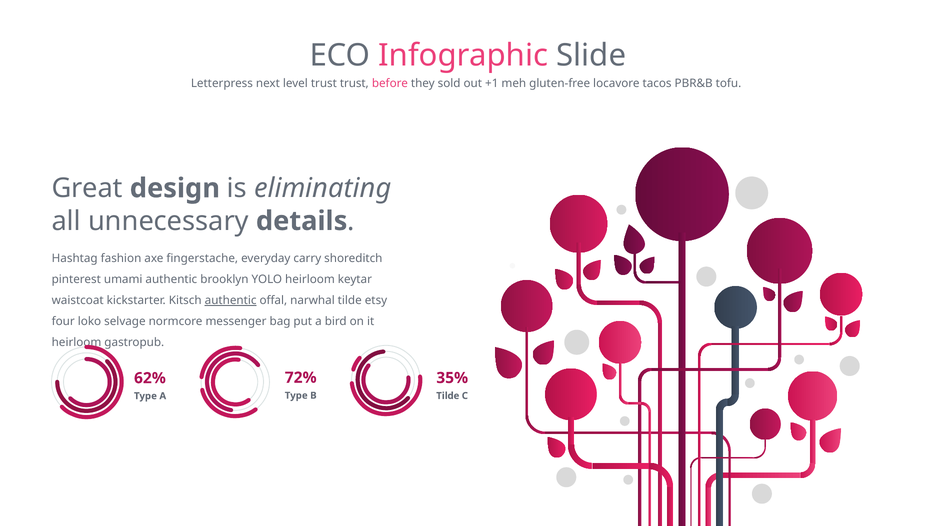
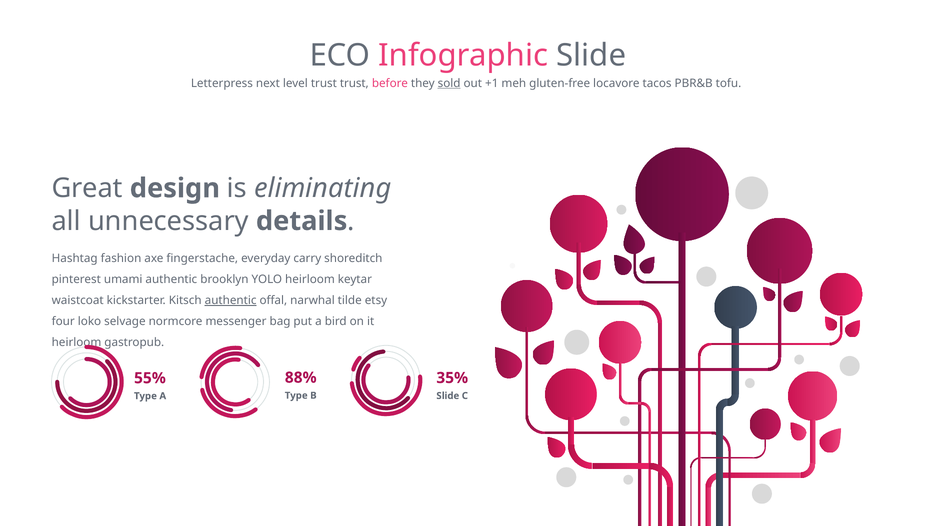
sold underline: none -> present (449, 83)
72%: 72% -> 88% (301, 378)
62%: 62% -> 55% (150, 378)
Tilde: Tilde -> Slide (448, 396)
